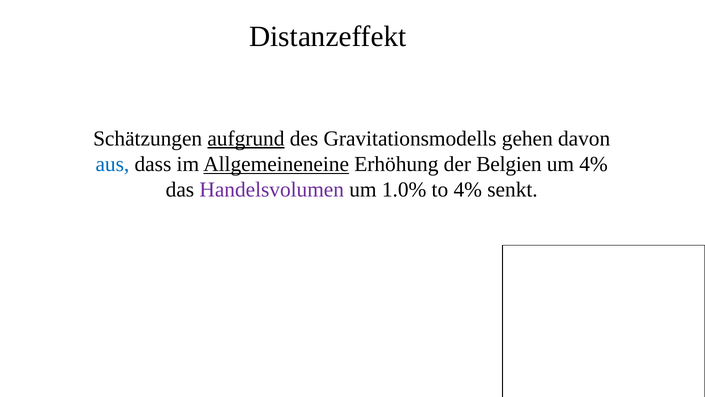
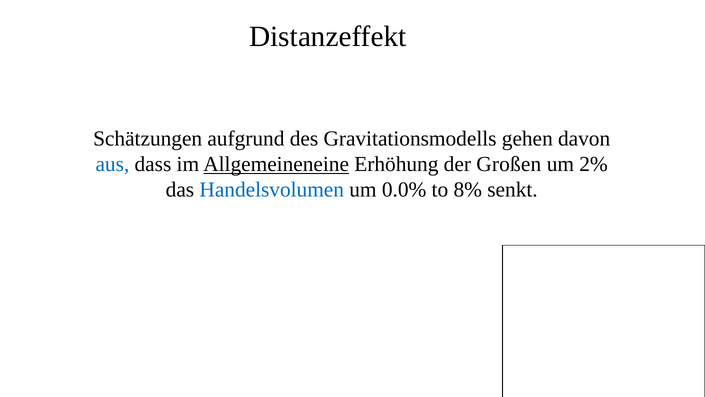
aufgrund underline: present -> none (246, 138)
Belgien: Belgien -> Großen (509, 164)
um 4%: 4% -> 2% (594, 164)
Handelsvolumen colour: purple -> blue (272, 190)
1.0%: 1.0% -> 0.0% (404, 190)
to 4%: 4% -> 8% (468, 190)
